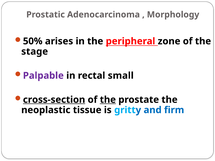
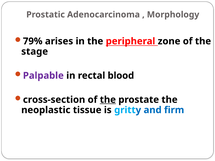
50%: 50% -> 79% (33, 41)
small: small -> blood (121, 76)
cross-section underline: present -> none (54, 100)
